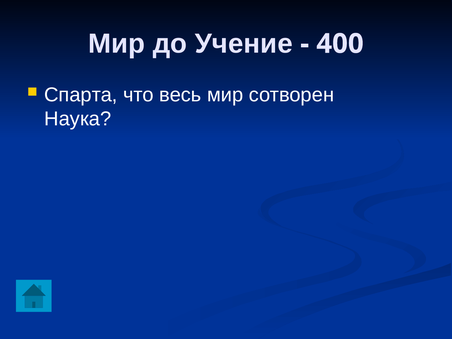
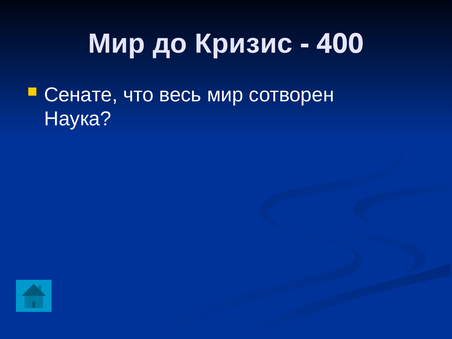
Учение: Учение -> Кризис (244, 44)
Спарта: Спарта -> Сенате (81, 95)
